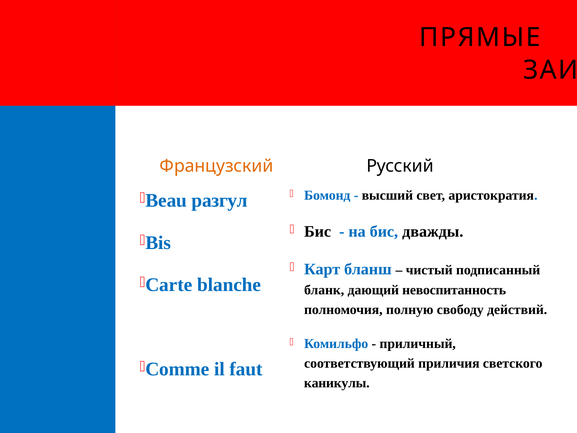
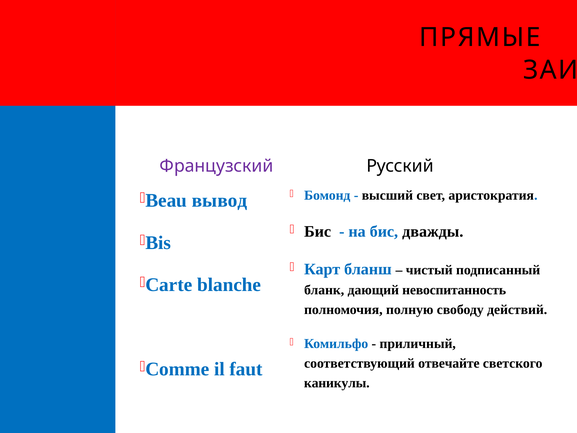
Французский colour: orange -> purple (217, 166)
разгул: разгул -> вывод (220, 200)
приличия: приличия -> отвечайте (449, 363)
